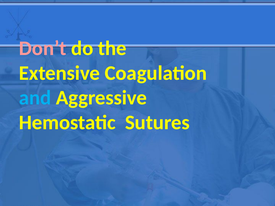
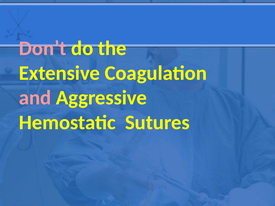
and colour: light blue -> pink (35, 98)
